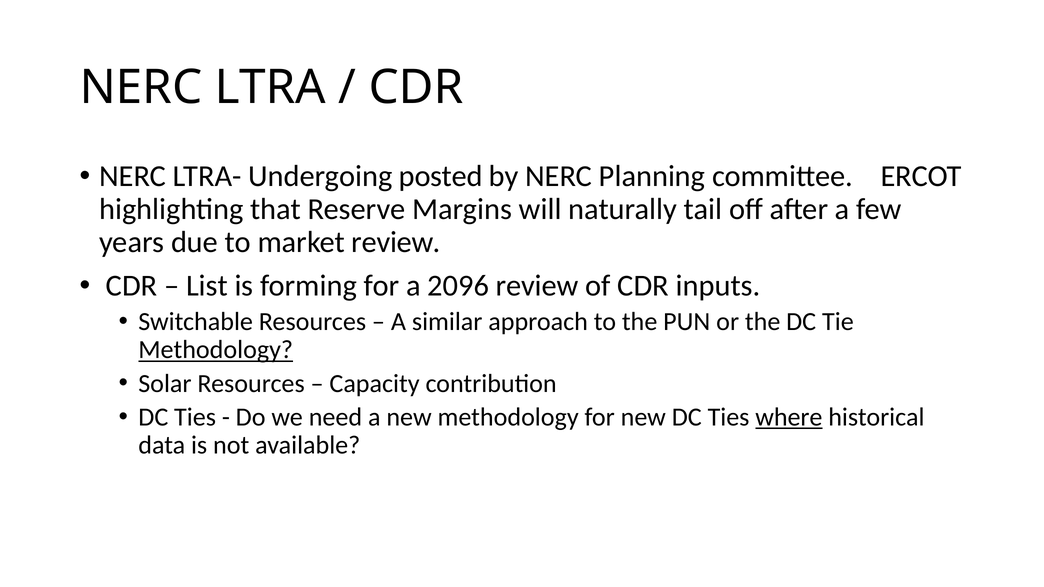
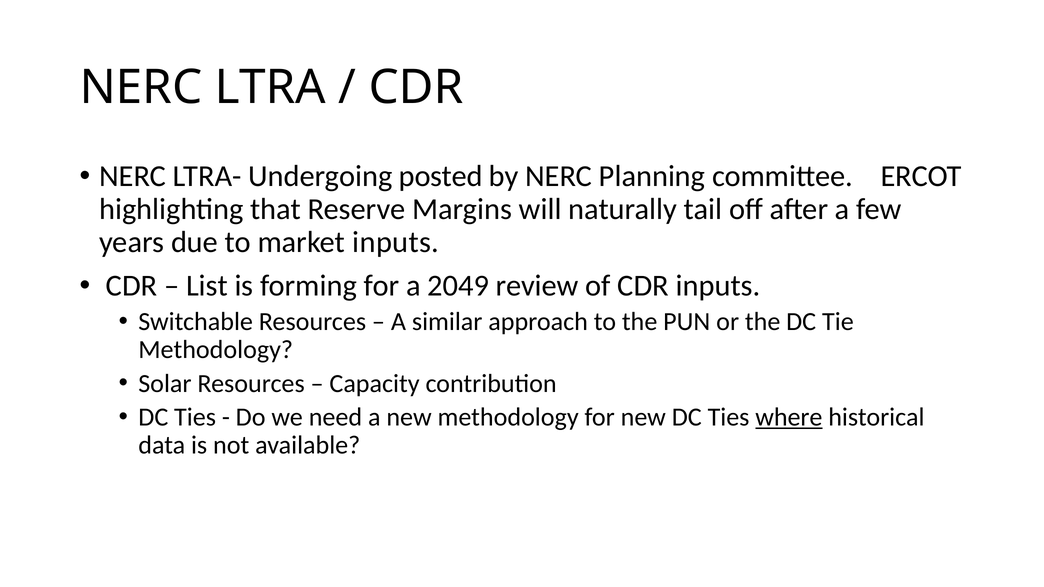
market review: review -> inputs (396, 242)
2096: 2096 -> 2049 (458, 286)
Methodology underline: present -> none (216, 350)
